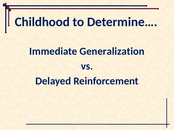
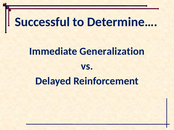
Childhood: Childhood -> Successful (42, 22)
